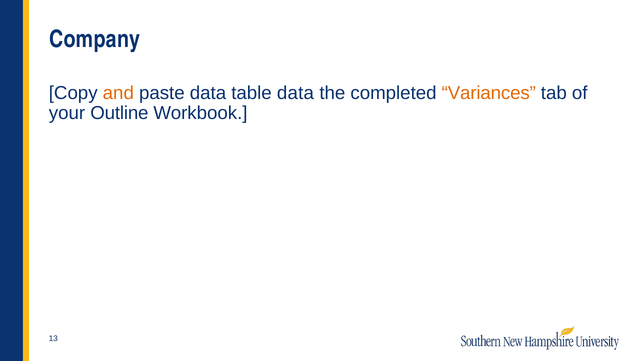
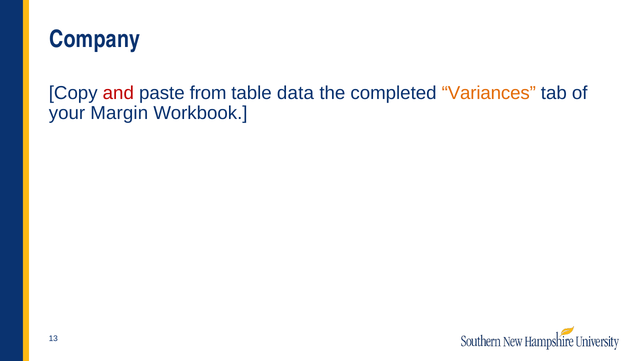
and colour: orange -> red (118, 93)
paste data: data -> from (208, 93)
Outline: Outline -> Margin (119, 113)
